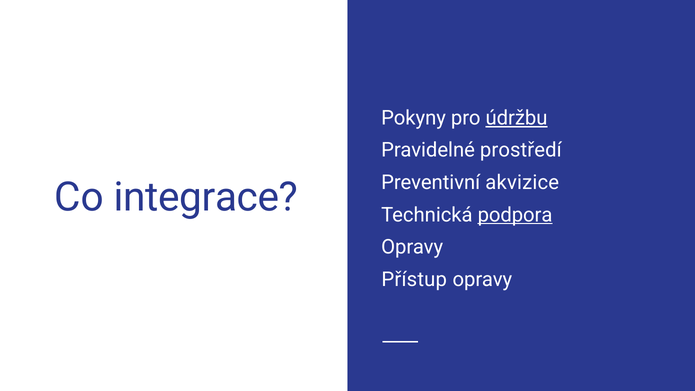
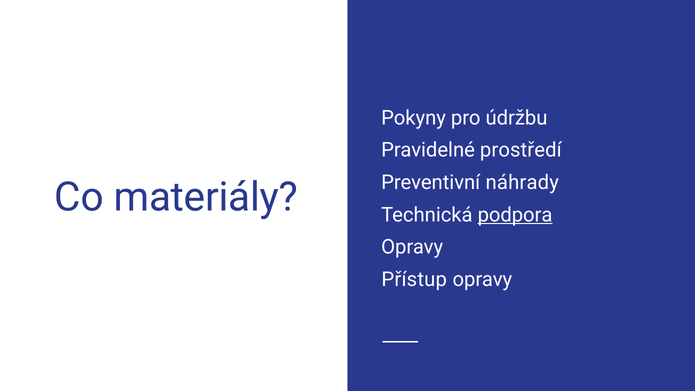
údržbu underline: present -> none (517, 118)
akvizice: akvizice -> náhrady (522, 183)
integrace: integrace -> materiály (206, 197)
